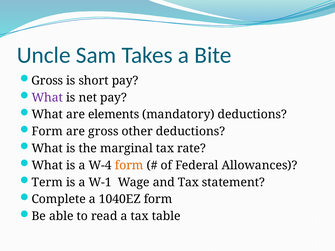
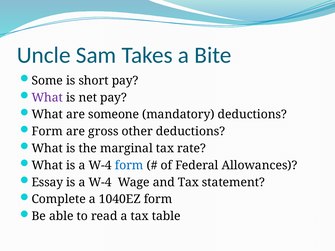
Gross: Gross -> Some (47, 81)
elements: elements -> someone (114, 115)
form colour: orange -> blue (129, 165)
Term: Term -> Essay (47, 182)
W-1: W-1 -> W-4 (100, 182)
